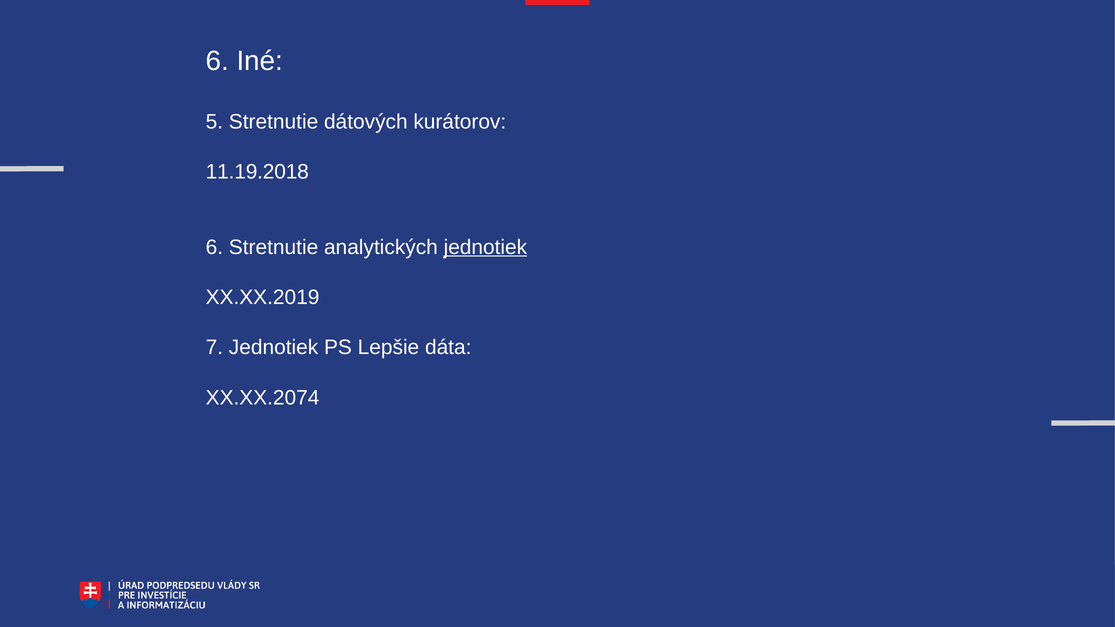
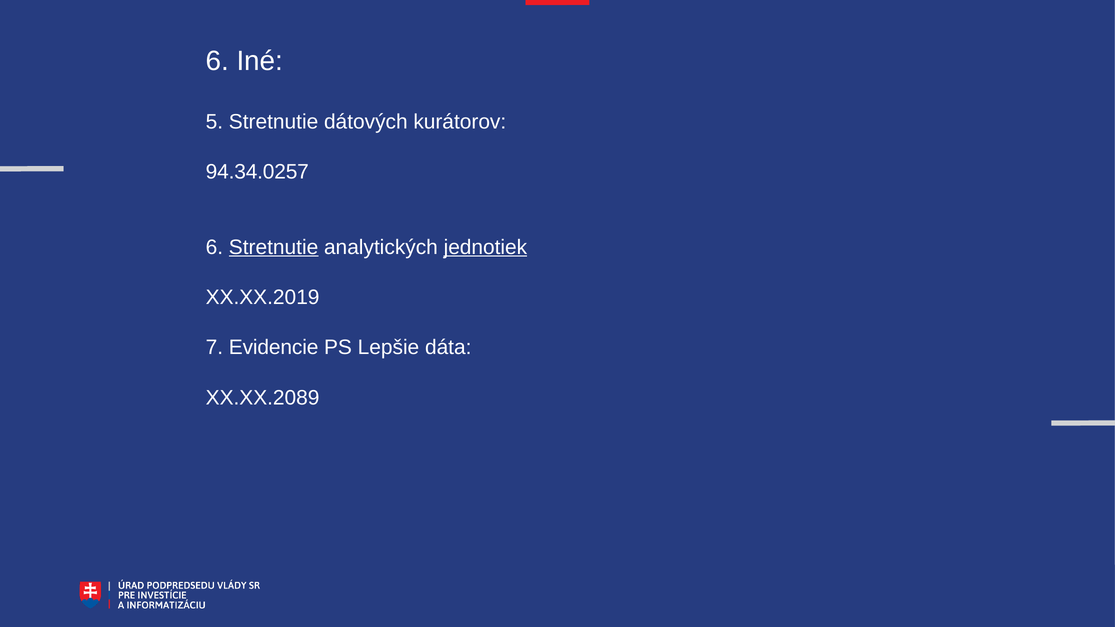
11.19.2018: 11.19.2018 -> 94.34.0257 (257, 172)
Stretnutie underline: none -> present (274, 247)
7 Jednotiek: Jednotiek -> Evidencie (274, 348)
XX.XX.2074: XX.XX.2074 -> XX.XX.2089 (263, 398)
